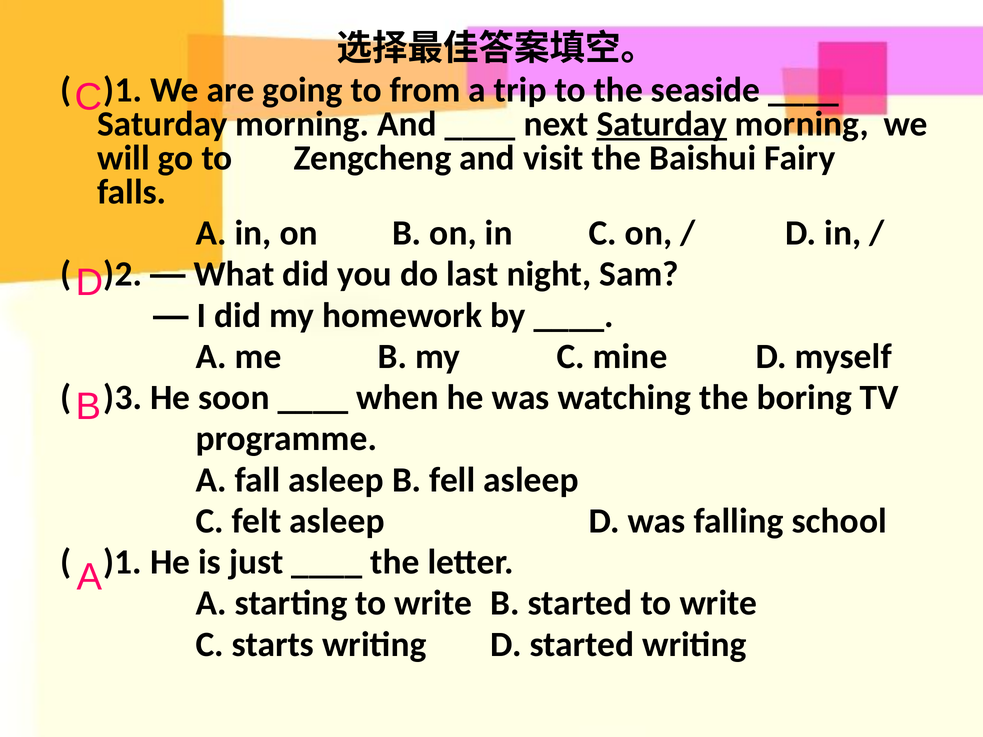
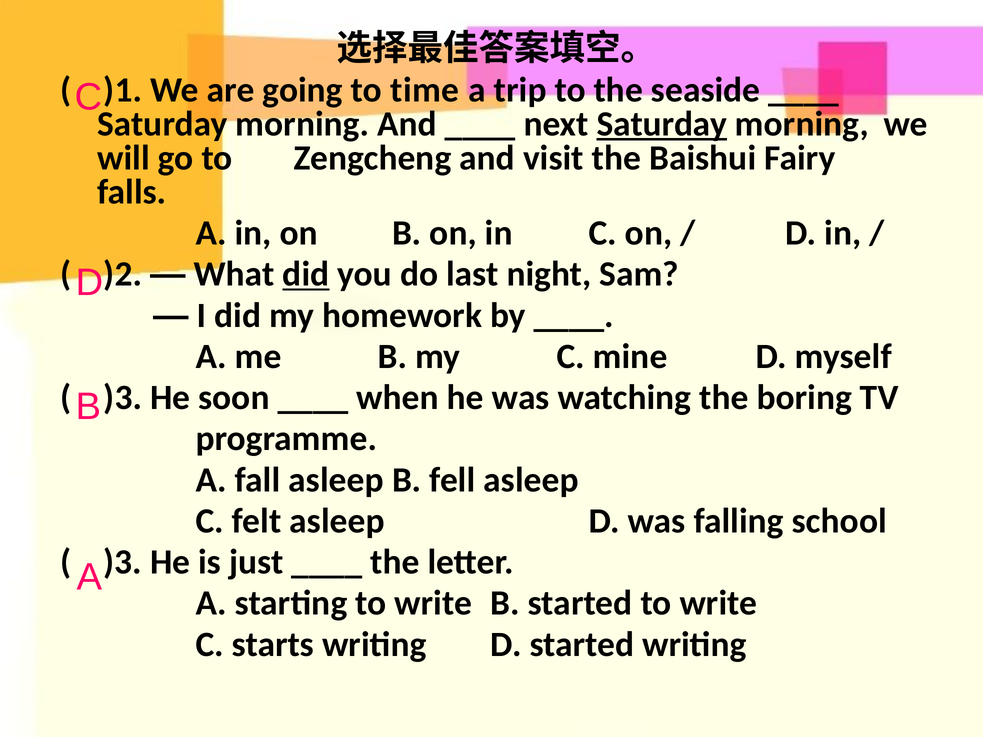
from: from -> time (425, 90)
did underline: none -> present (306, 274)
)1: )1 -> )3 (123, 562)
